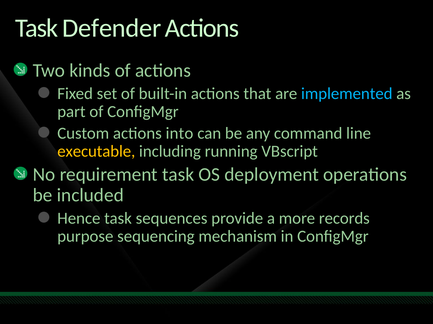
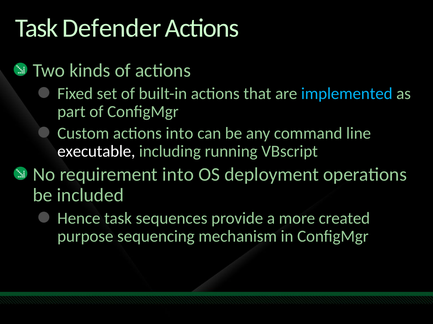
executable colour: yellow -> white (96, 152)
requirement task: task -> into (178, 175)
records: records -> created (344, 219)
